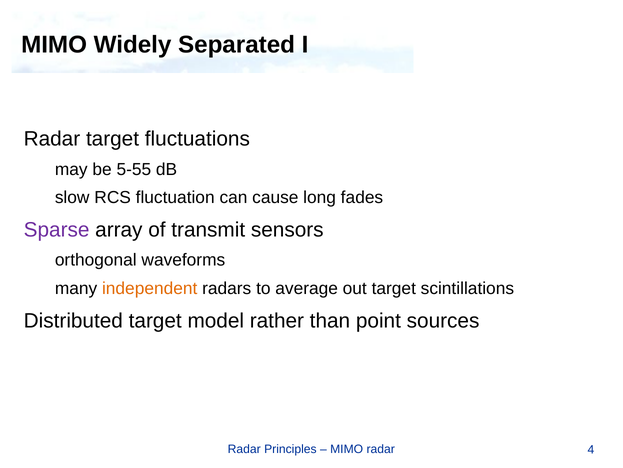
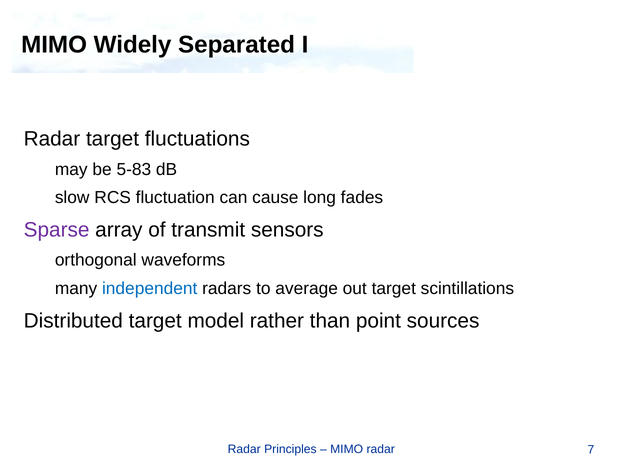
5-55: 5-55 -> 5-83 (134, 169)
independent colour: orange -> blue (150, 288)
4: 4 -> 7 (591, 449)
